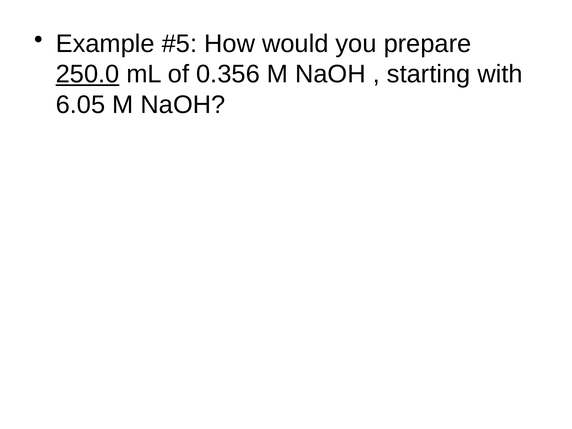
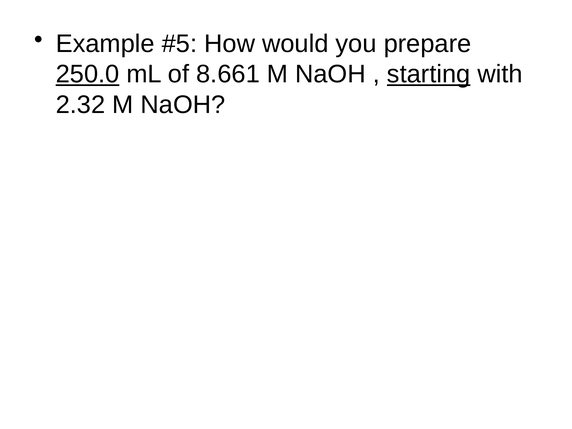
0.356: 0.356 -> 8.661 (228, 74)
starting underline: none -> present (429, 74)
6.05: 6.05 -> 2.32 (81, 105)
